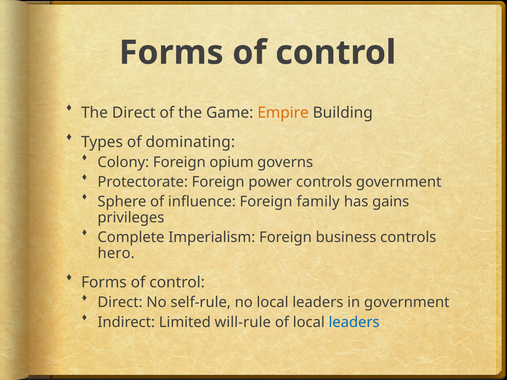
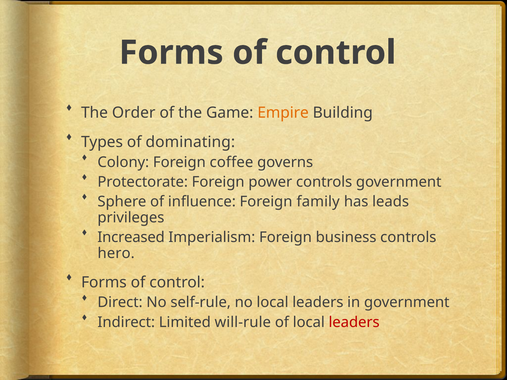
The Direct: Direct -> Order (134, 113)
opium: opium -> coffee (231, 162)
gains: gains -> leads (391, 202)
Complete: Complete -> Increased (131, 238)
leaders colour: blue -> red (354, 322)
